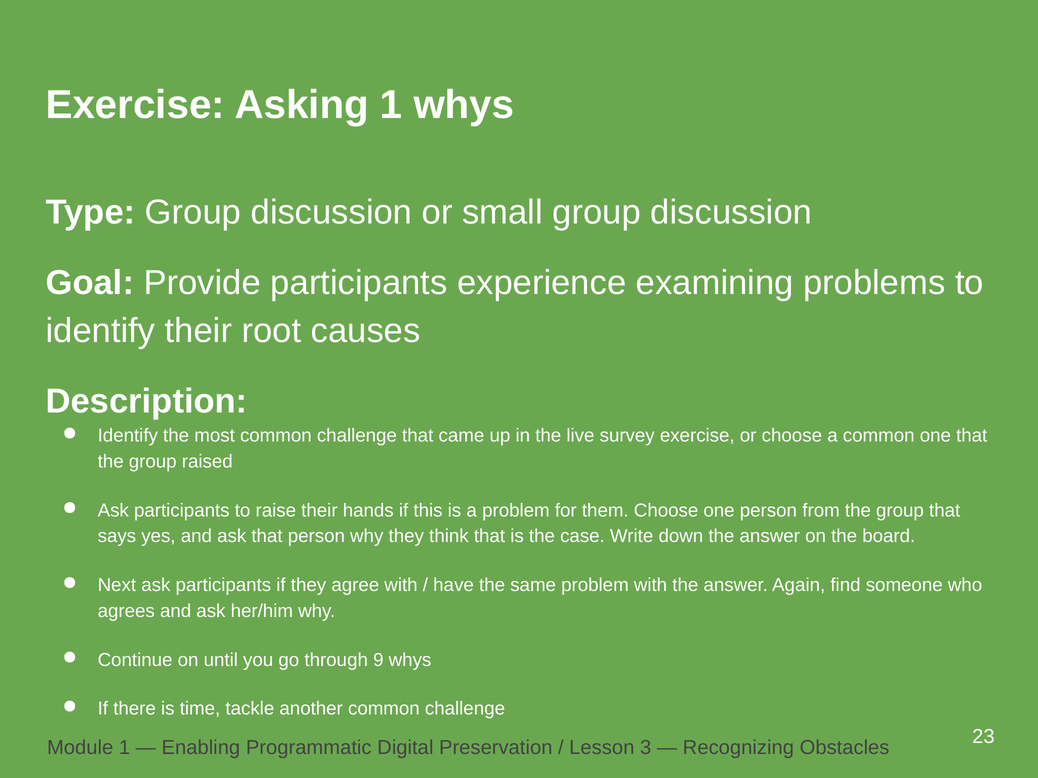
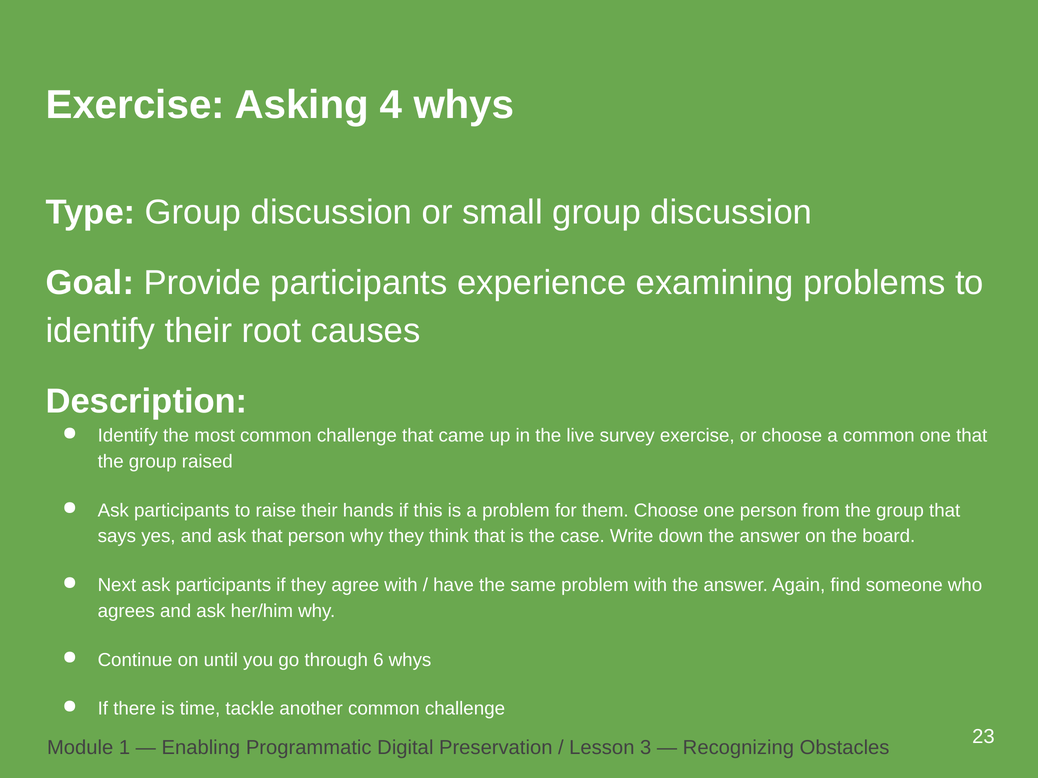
Asking 1: 1 -> 4 (391, 105)
9: 9 -> 6 (378, 660)
